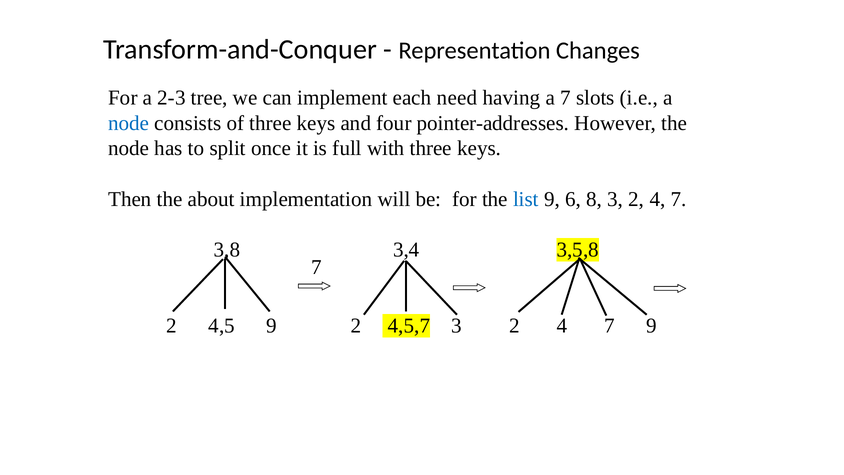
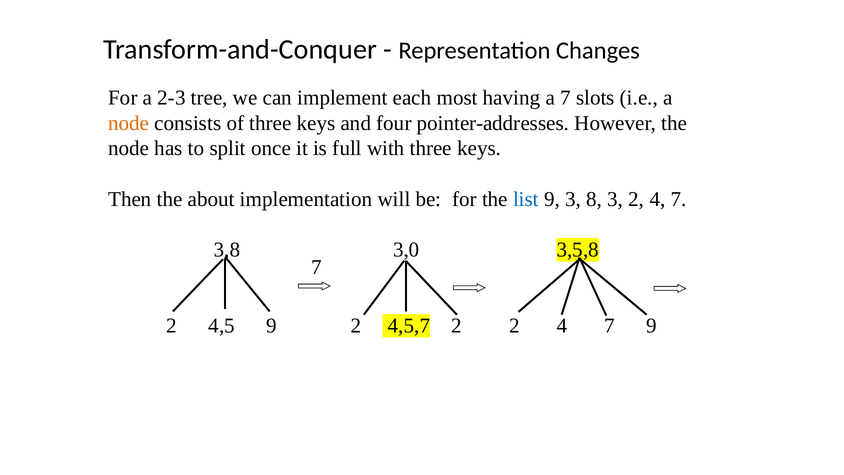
need: need -> most (457, 98)
node colour: blue -> orange (129, 123)
9 6: 6 -> 3 (573, 199)
3,4: 3,4 -> 3,0 (406, 250)
4,5,7 3: 3 -> 2 (456, 326)
